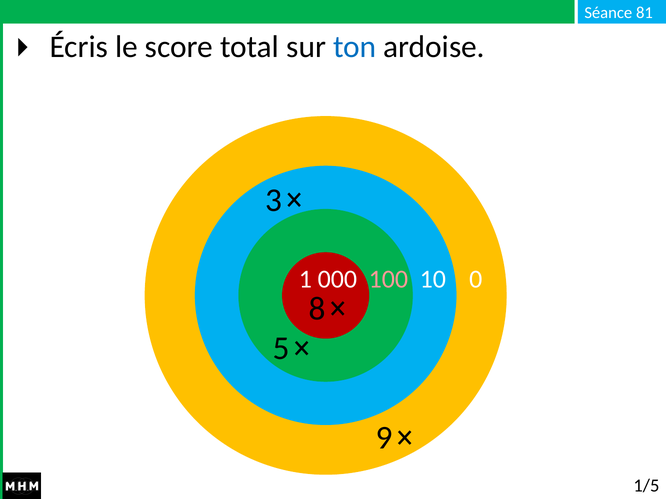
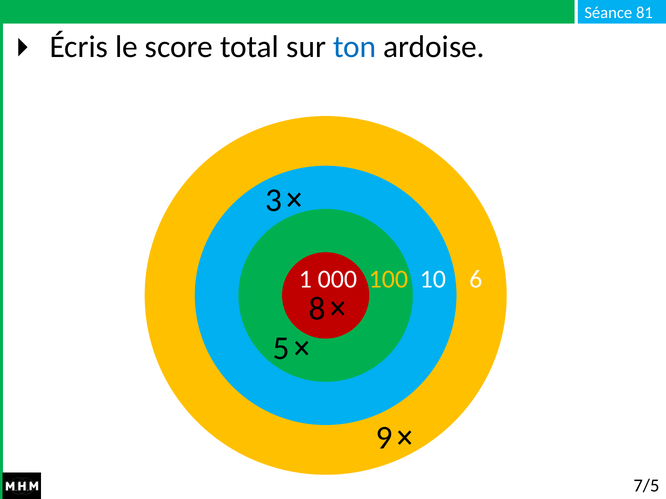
100 colour: pink -> yellow (388, 280)
0: 0 -> 6 (476, 280)
1/5: 1/5 -> 7/5 (646, 486)
